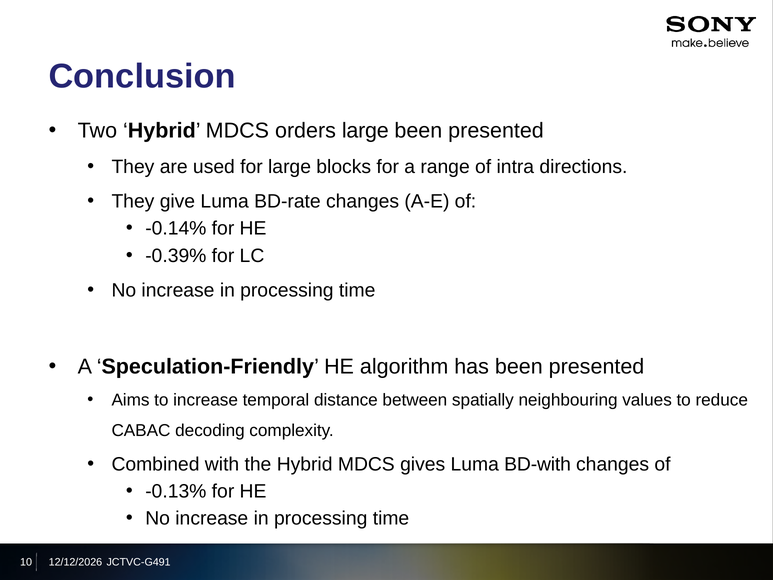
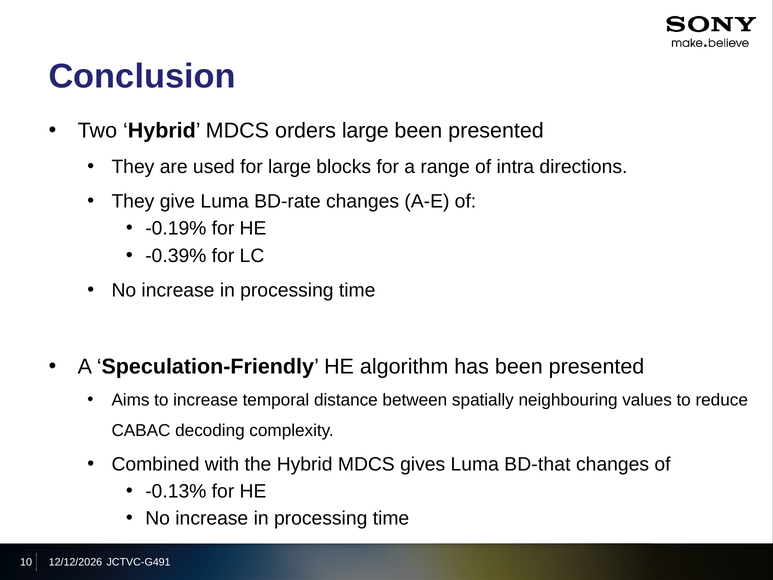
-0.14%: -0.14% -> -0.19% (176, 229)
BD-with: BD-with -> BD-that (537, 464)
